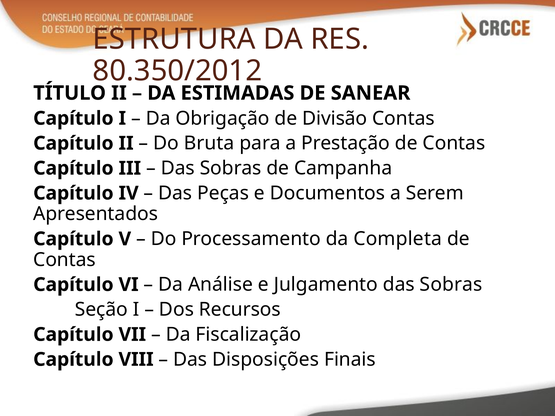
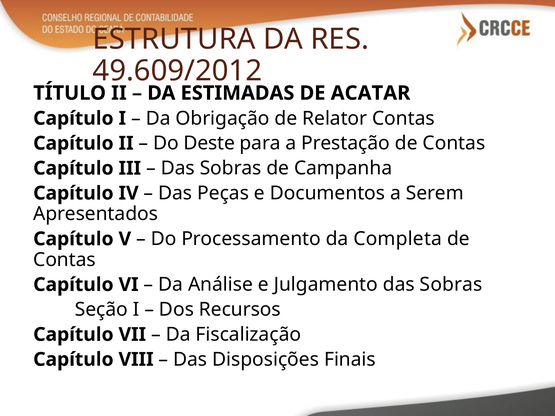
80.350/2012: 80.350/2012 -> 49.609/2012 (177, 71)
SANEAR: SANEAR -> ACATAR (371, 93)
Divisão: Divisão -> Relator (335, 118)
Bruta: Bruta -> Deste (209, 143)
